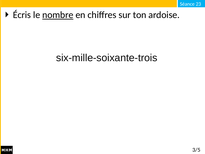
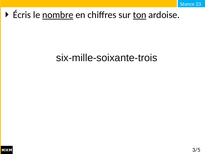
ton underline: none -> present (140, 15)
